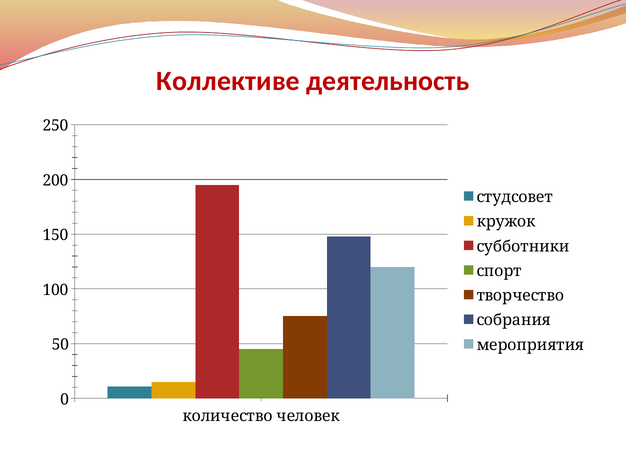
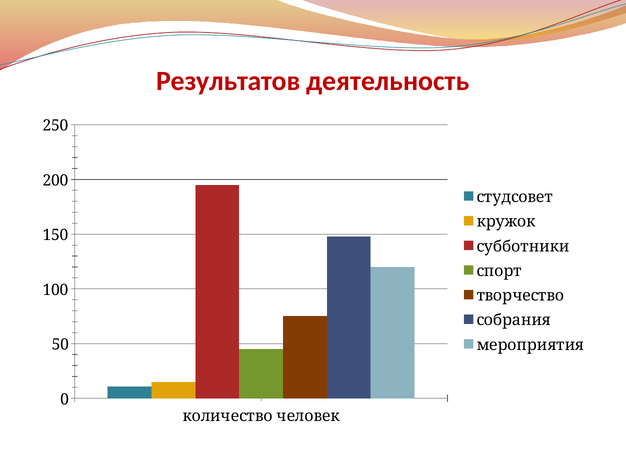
Коллективе: Коллективе -> Результатов (228, 81)
